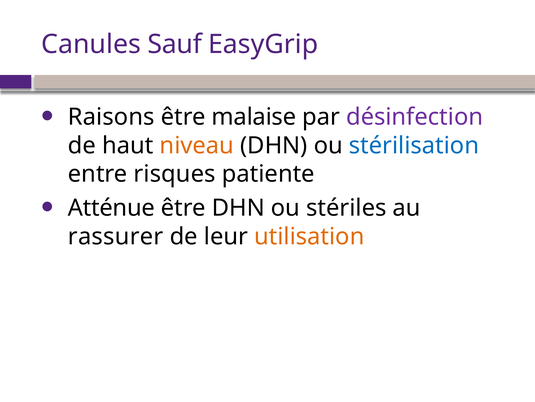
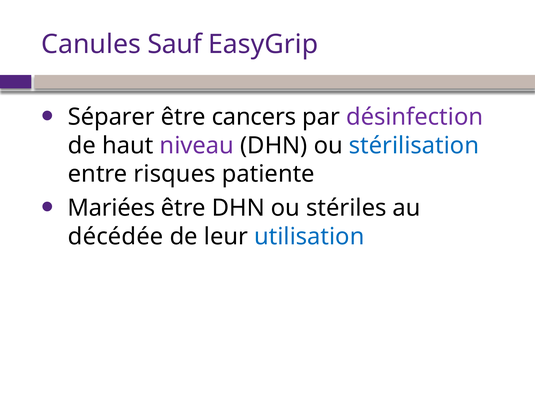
Raisons: Raisons -> Séparer (111, 117)
malaise: malaise -> cancers (254, 117)
niveau colour: orange -> purple (197, 145)
Atténue: Atténue -> Mariées (111, 208)
rassurer: rassurer -> décédée (116, 236)
utilisation colour: orange -> blue (309, 236)
